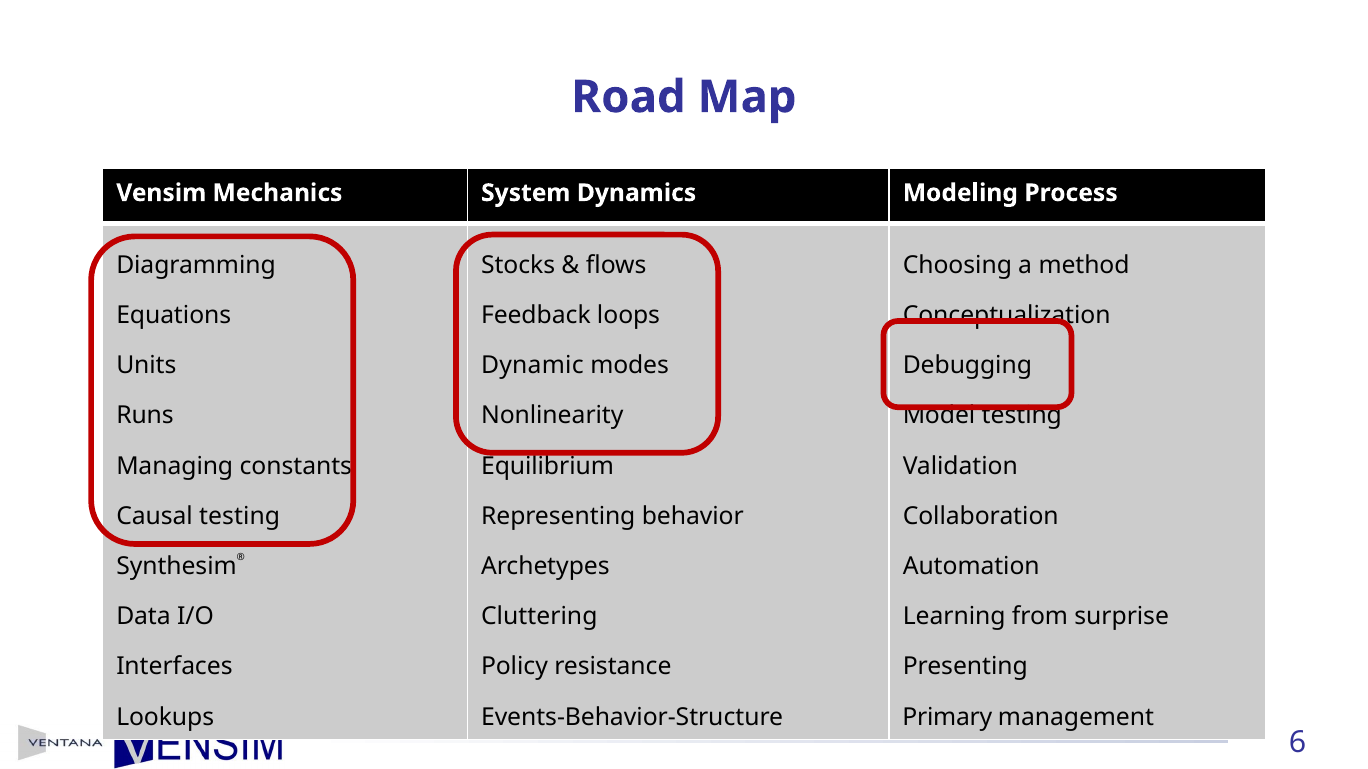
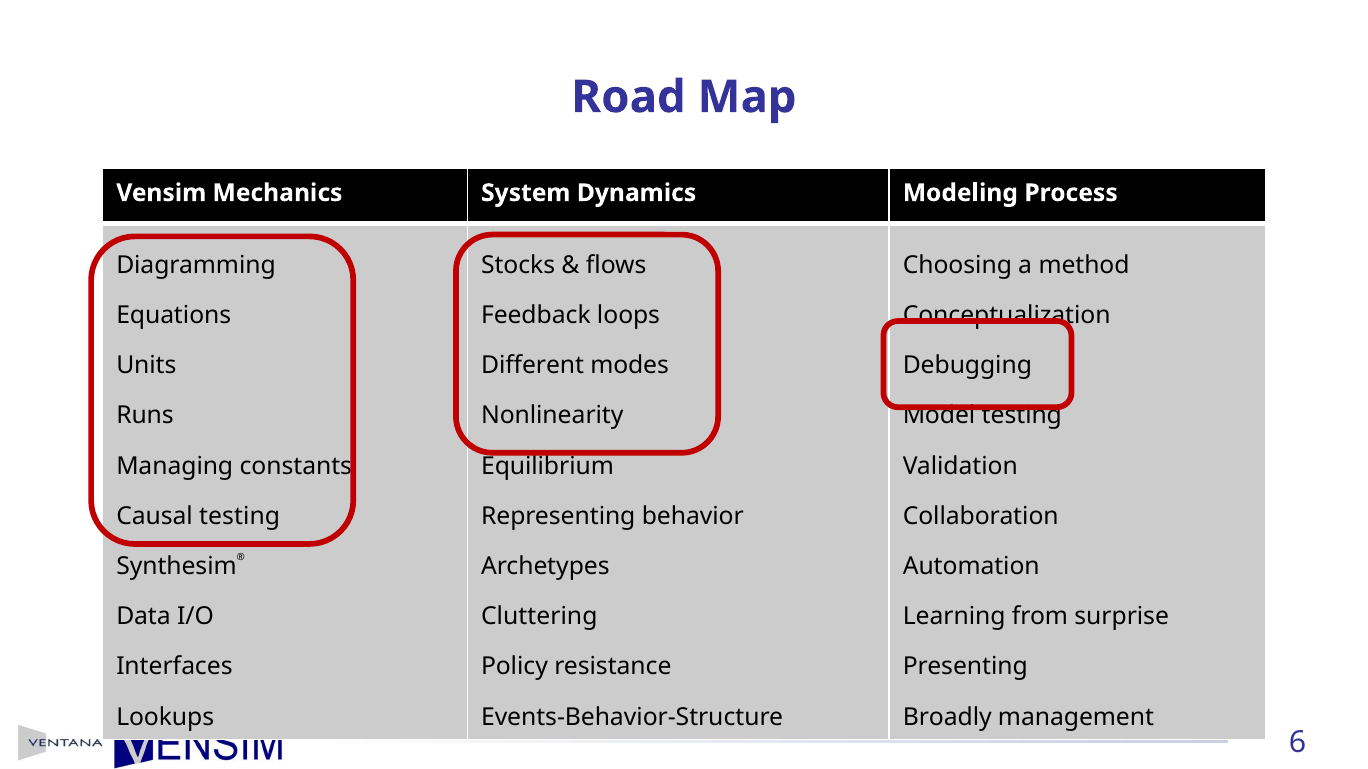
Dynamic: Dynamic -> Different (533, 366)
Primary: Primary -> Broadly (947, 718)
